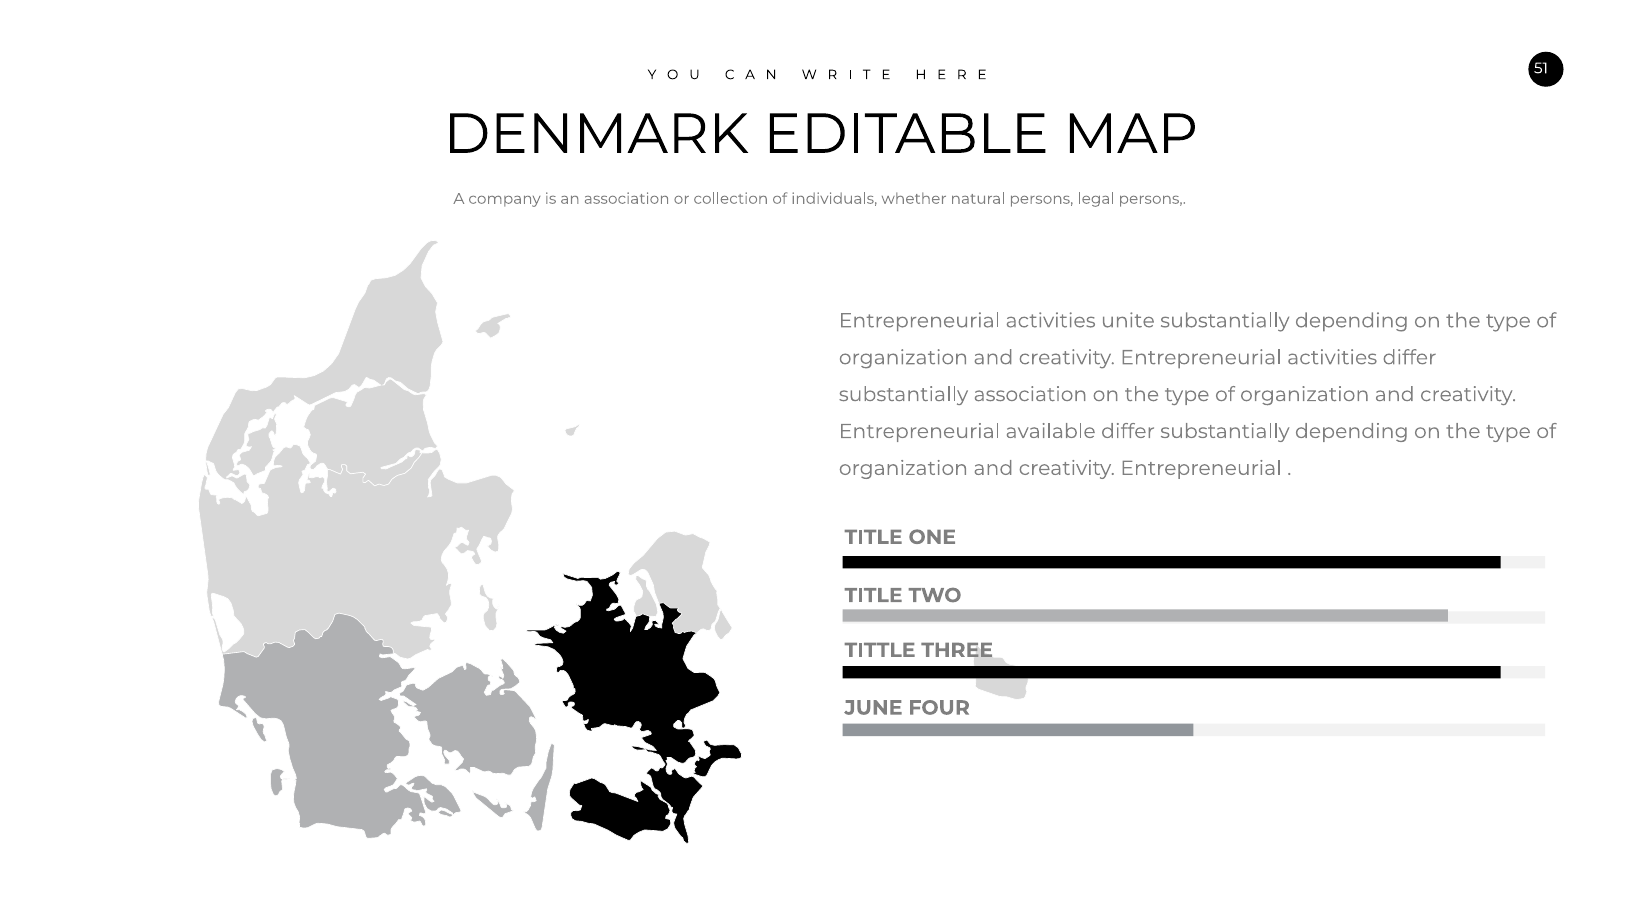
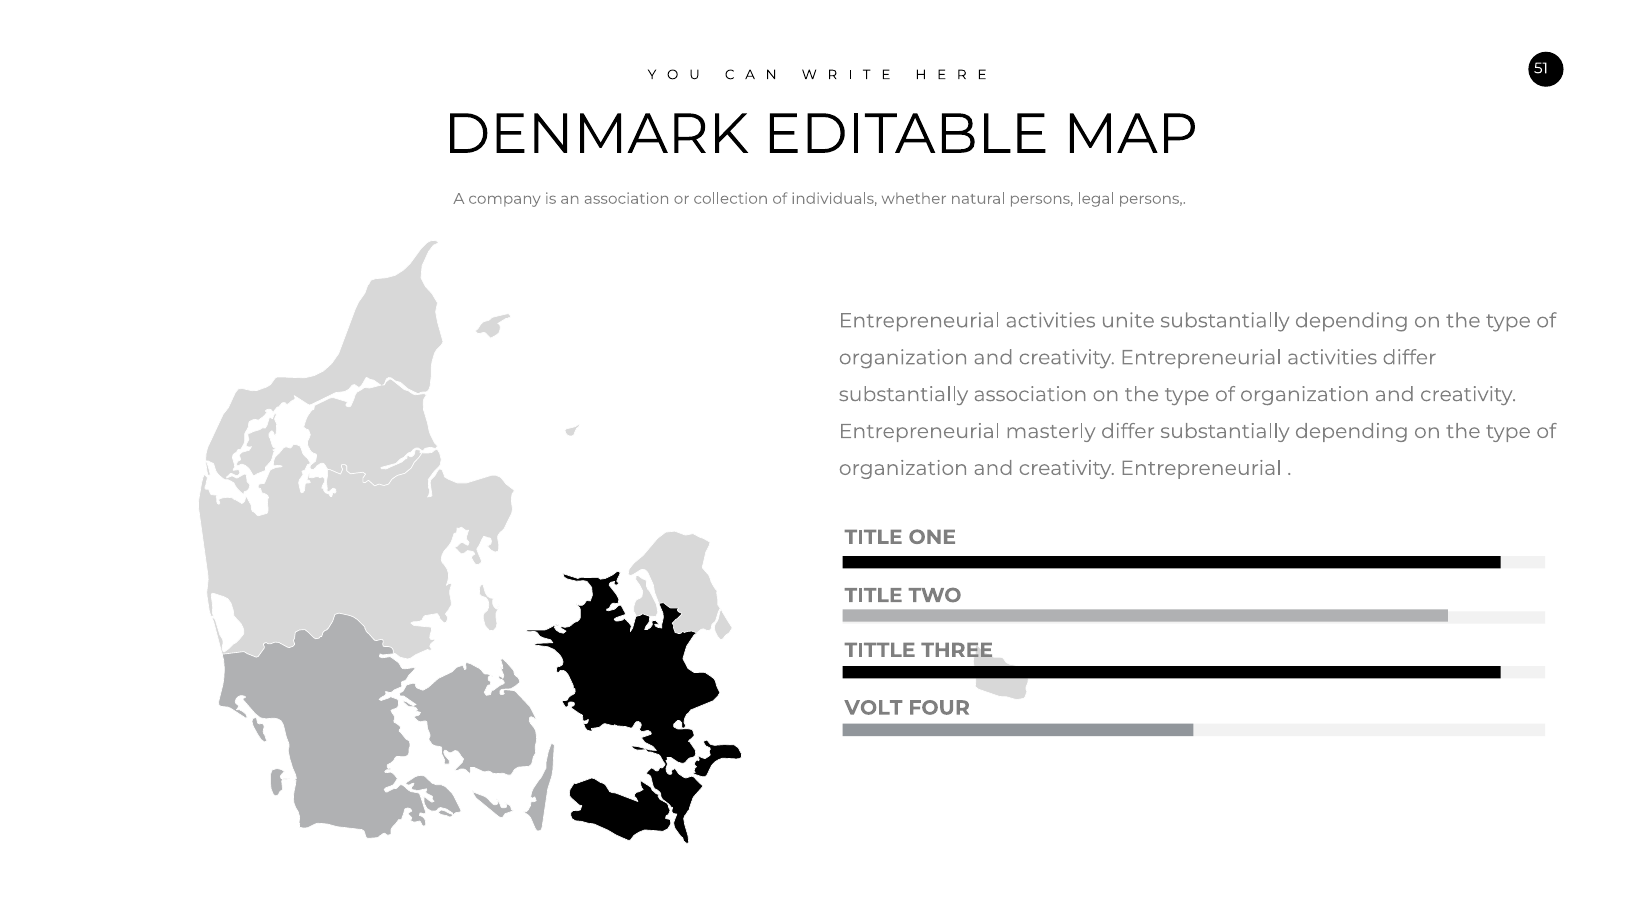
available: available -> masterly (1051, 431)
JUNE: JUNE -> VOLT (874, 708)
